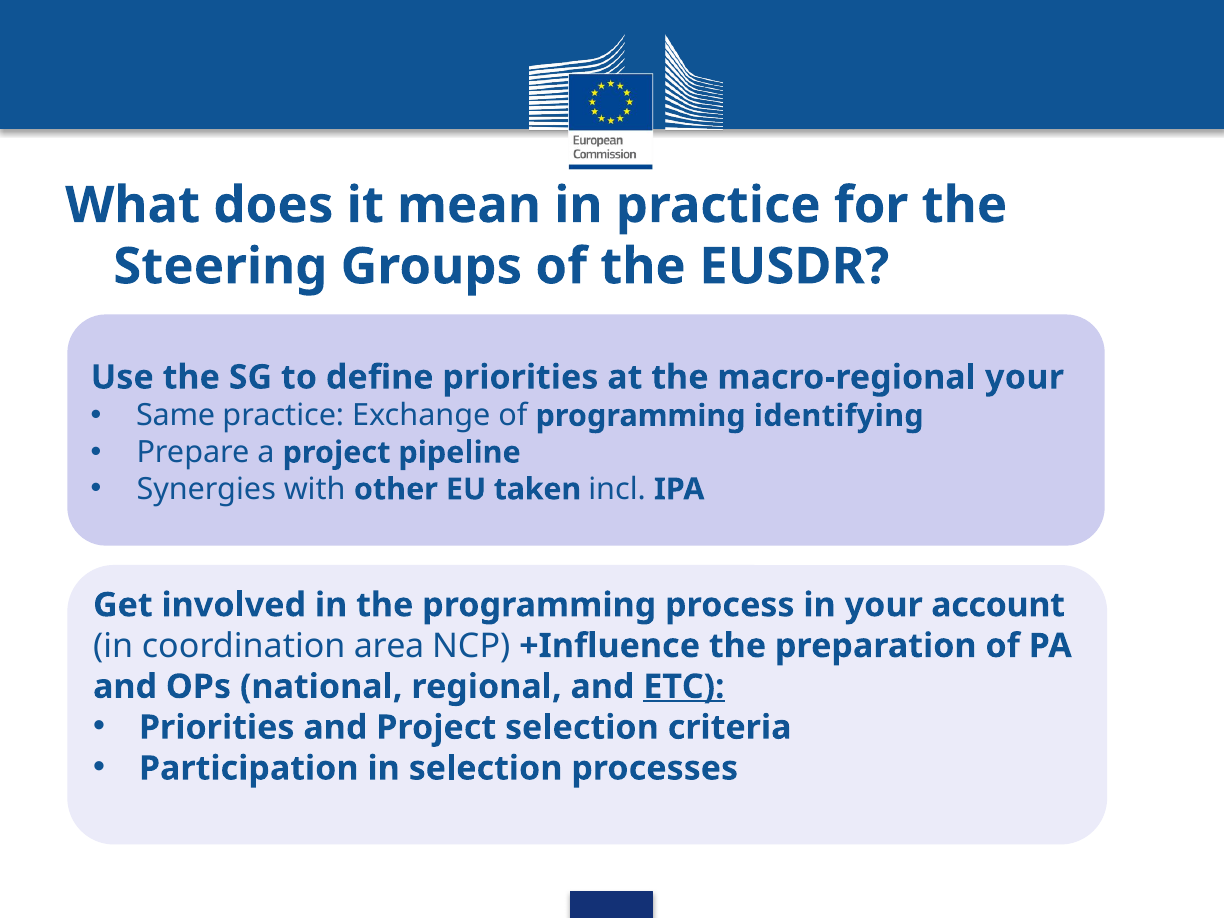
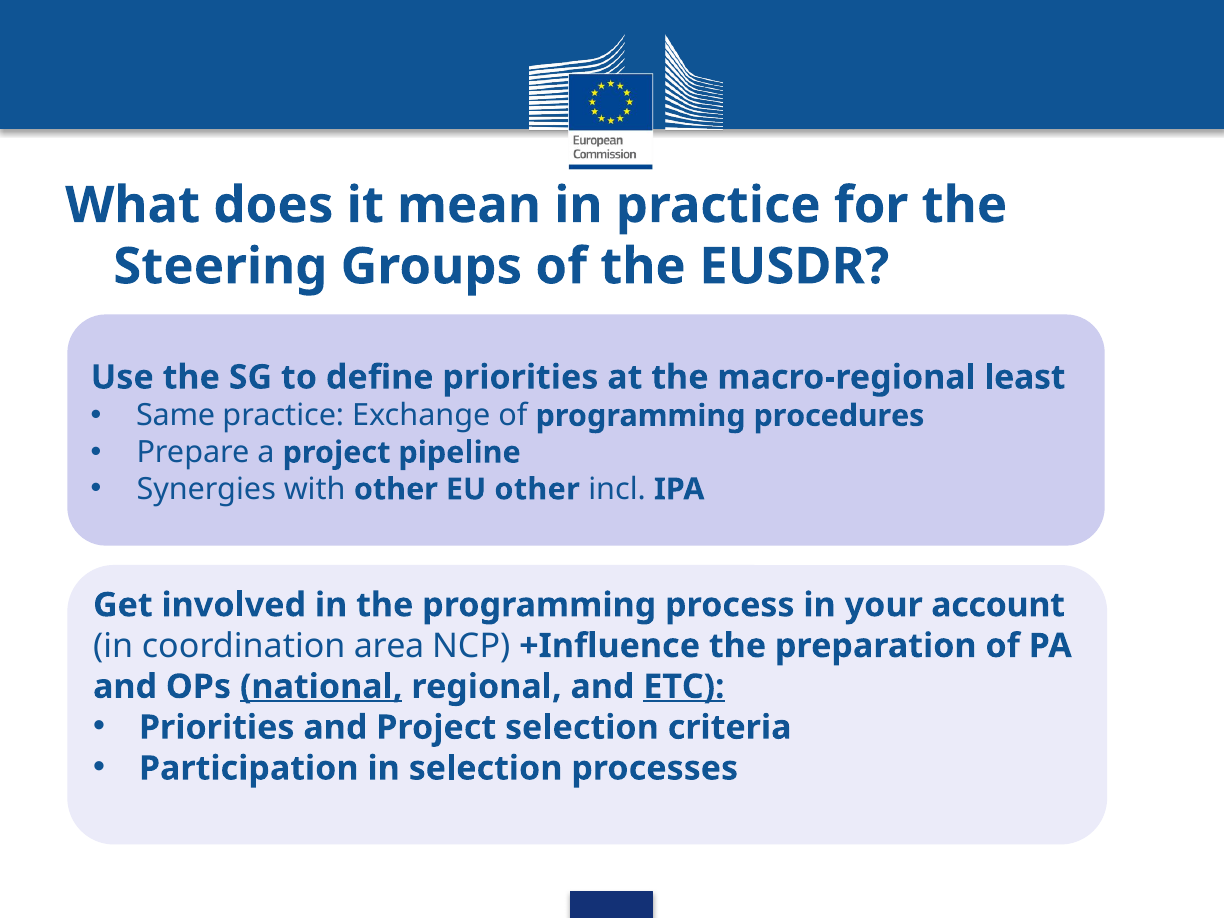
macro-regional your: your -> least (1025, 377)
identifying: identifying -> procedures (839, 416)
EU taken: taken -> other (537, 489)
national underline: none -> present (321, 687)
